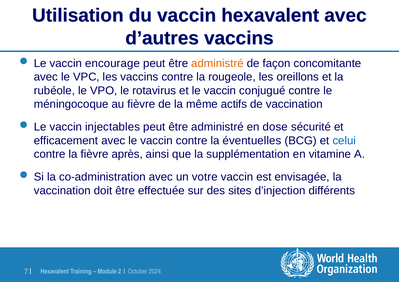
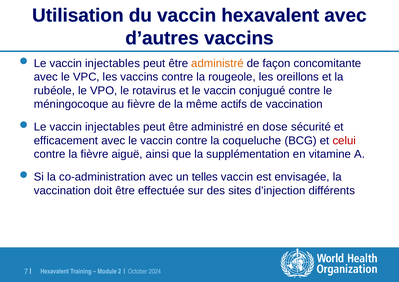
encourage: encourage -> injectables (113, 63)
éventuelles: éventuelles -> coqueluche (252, 141)
celui colour: blue -> red (344, 141)
après: après -> aiguë (127, 154)
votre: votre -> telles (205, 177)
